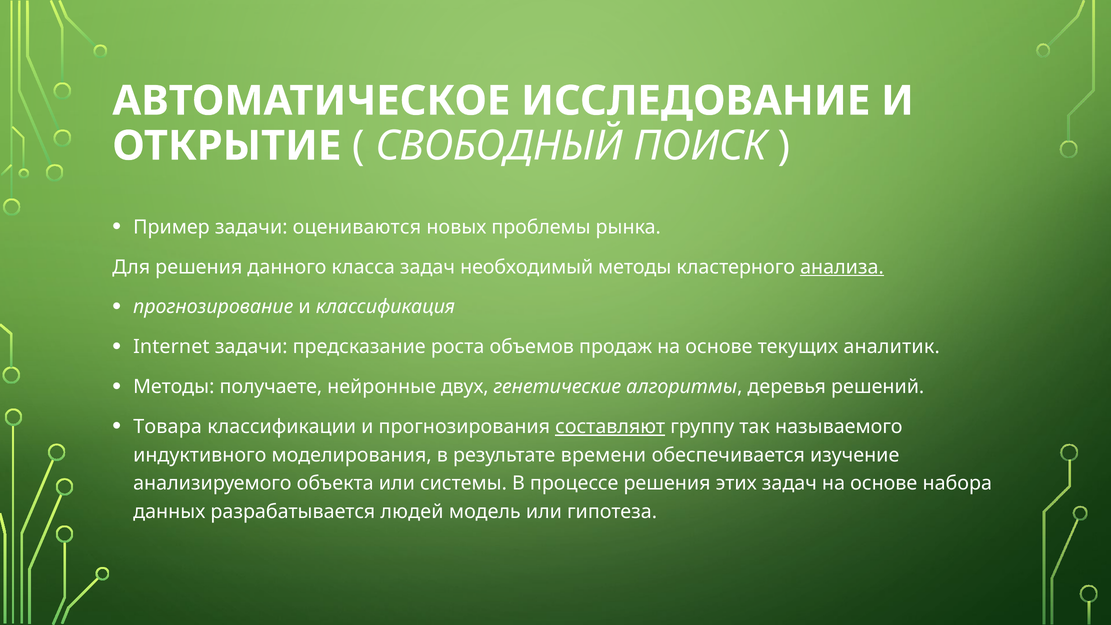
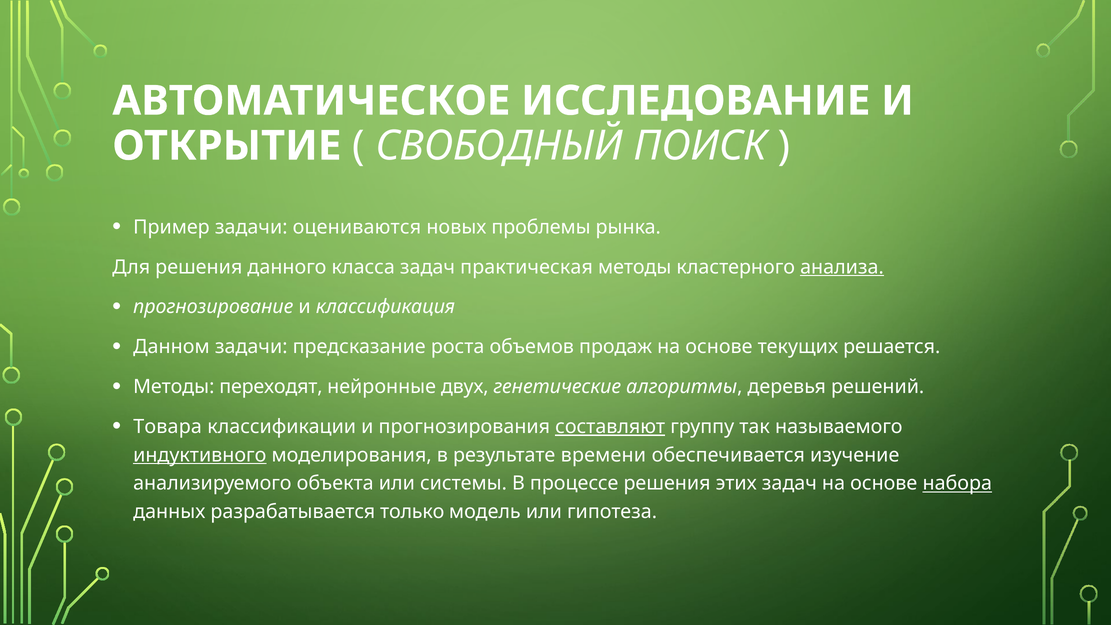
необходимый: необходимый -> практическая (527, 267)
Internet: Internet -> Данном (171, 347)
аналитик: аналитик -> решается (892, 347)
получаете: получаете -> переходят (271, 387)
индуктивного underline: none -> present (200, 455)
набора underline: none -> present (957, 483)
людей: людей -> только (412, 512)
